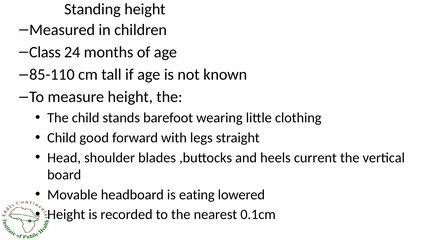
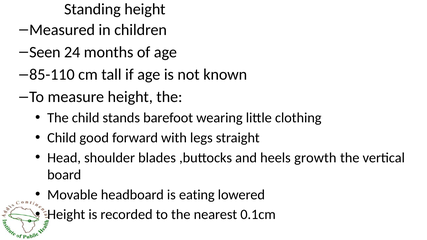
Class: Class -> Seen (45, 52)
current: current -> growth (315, 158)
